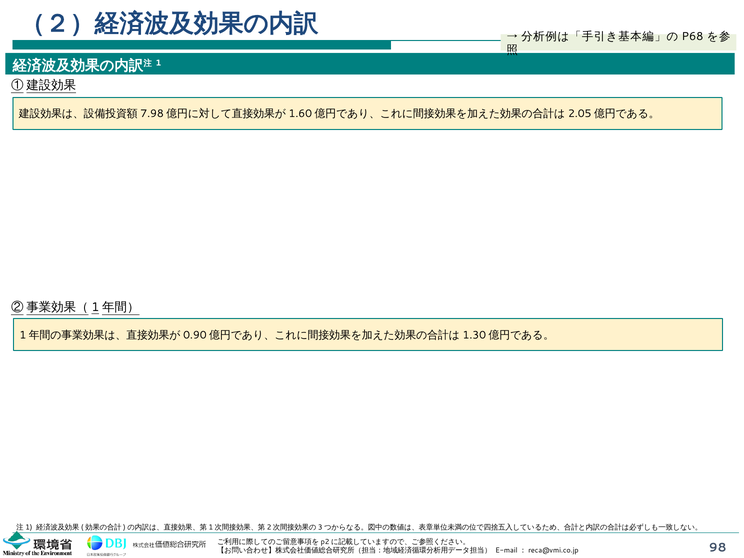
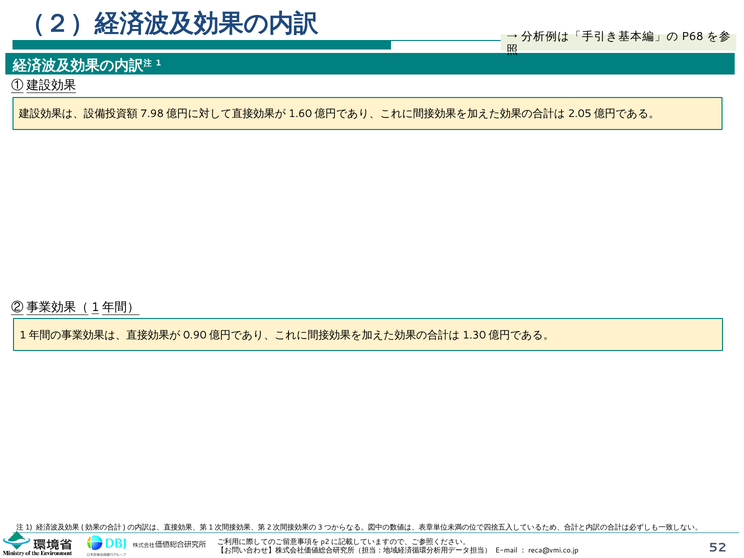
98: 98 -> 52 (718, 548)
